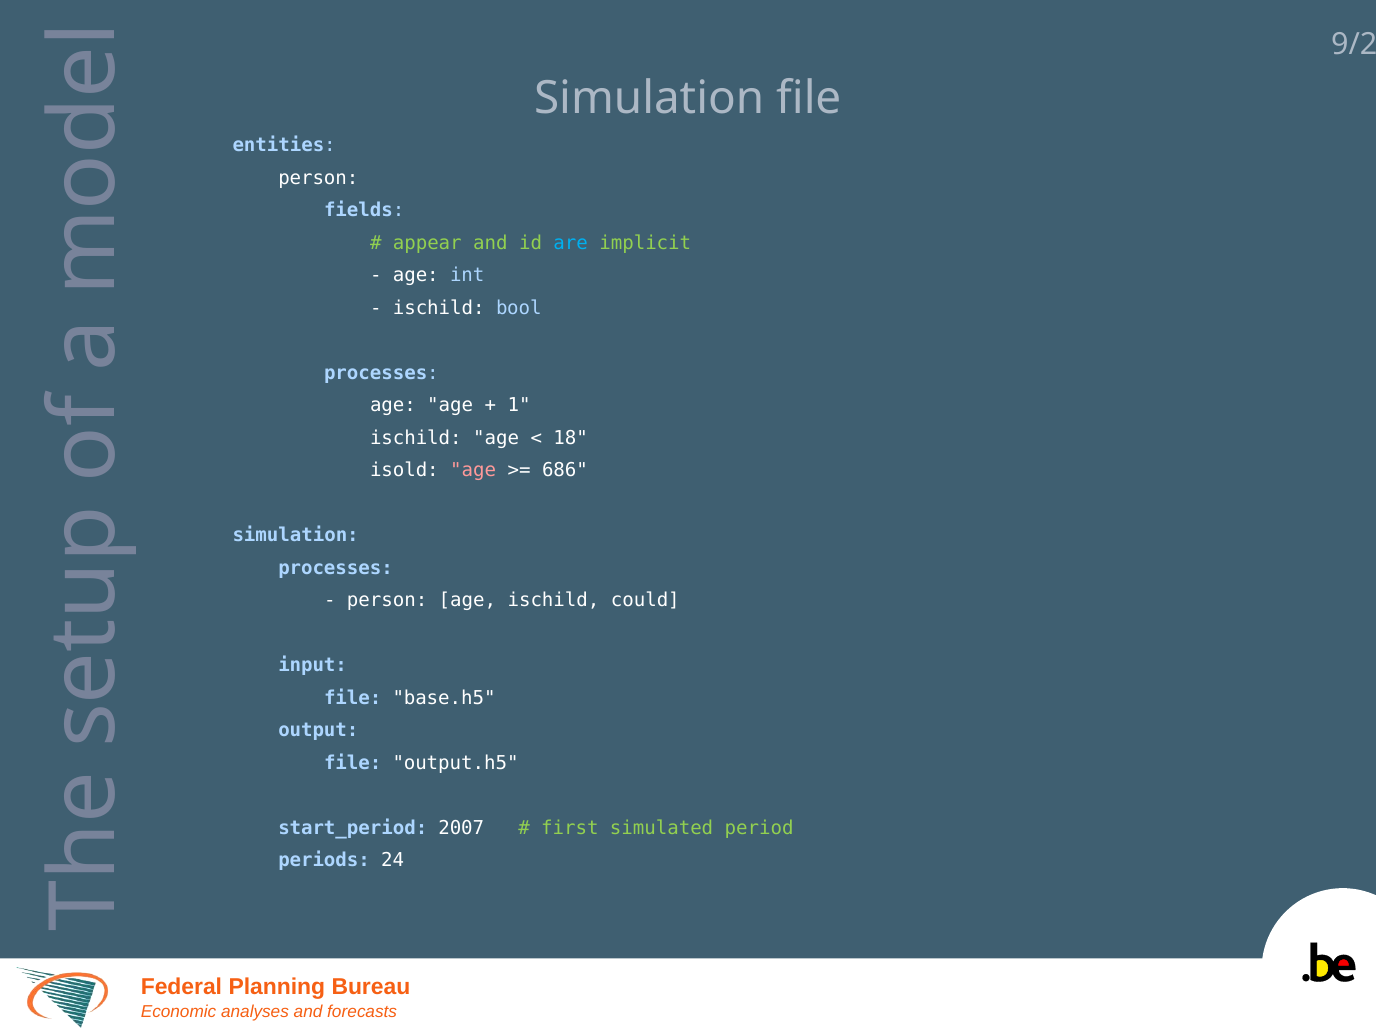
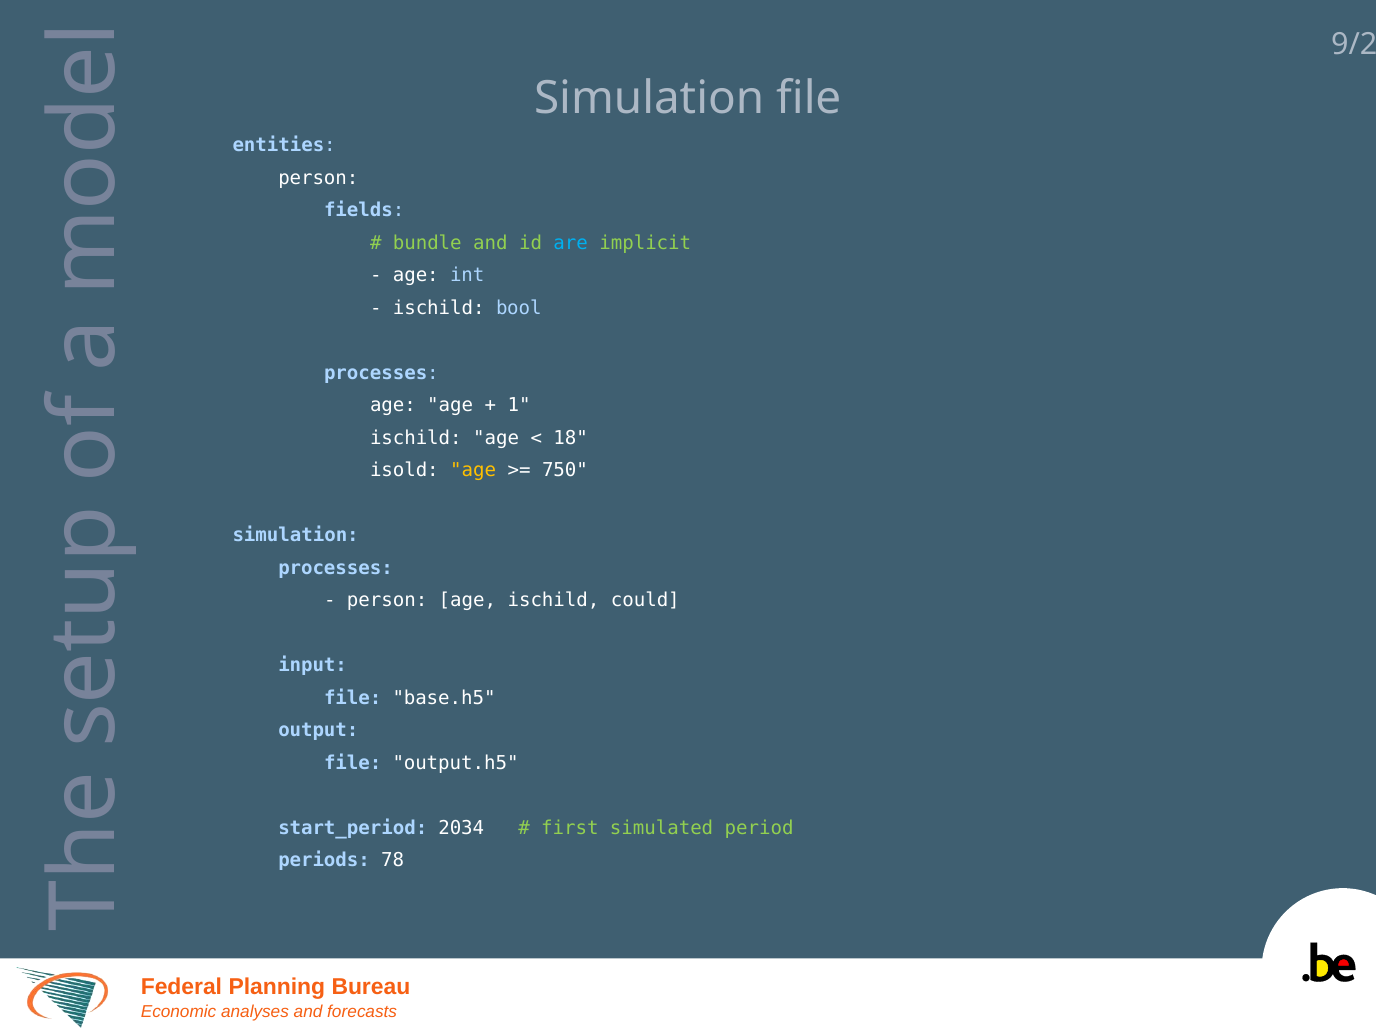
appear: appear -> bundle (427, 243)
age colour: pink -> yellow (473, 471)
686: 686 -> 750 (565, 471)
2007: 2007 -> 2034 (461, 828)
24: 24 -> 78 (393, 861)
